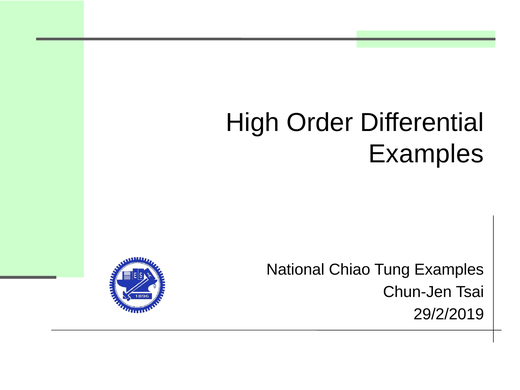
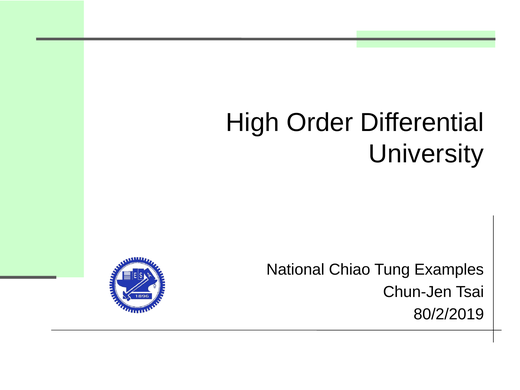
Examples: Examples -> University (426, 154)
29/2/2019: 29/2/2019 -> 80/2/2019 (449, 314)
